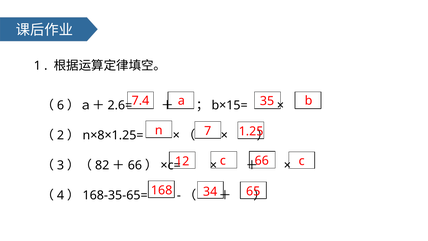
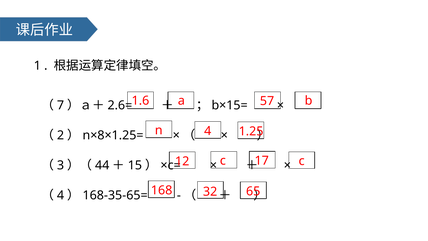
7.4: 7.4 -> 1.6 (140, 101)
35: 35 -> 57 (267, 101)
6: 6 -> 7 (61, 105)
n 7: 7 -> 4 (208, 131)
c 66: 66 -> 17 (262, 161)
82: 82 -> 44 (102, 165)
66: 66 -> 15 (135, 165)
34: 34 -> 32 (210, 191)
